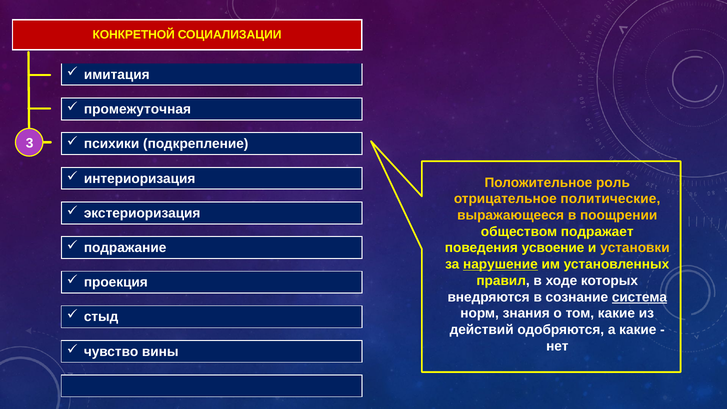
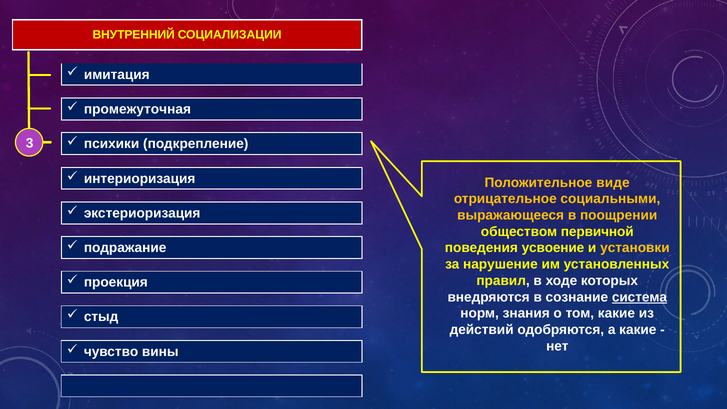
КОНКРЕТНОЙ: КОНКРЕТНОЙ -> ВНУТРЕННИЙ (134, 35)
роль: роль -> виде (613, 182)
политические: политические -> социальными (610, 199)
подражает: подражает -> первичной (597, 232)
нарушение underline: present -> none (500, 264)
